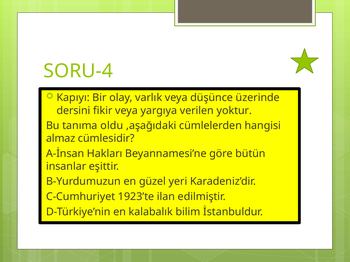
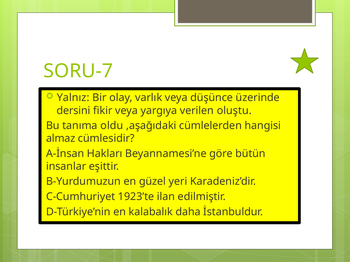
SORU-4: SORU-4 -> SORU-7 (78, 71)
Kapıyı: Kapıyı -> Yalnız (73, 98)
yoktur: yoktur -> oluştu (234, 111)
bilim: bilim -> daha (188, 212)
